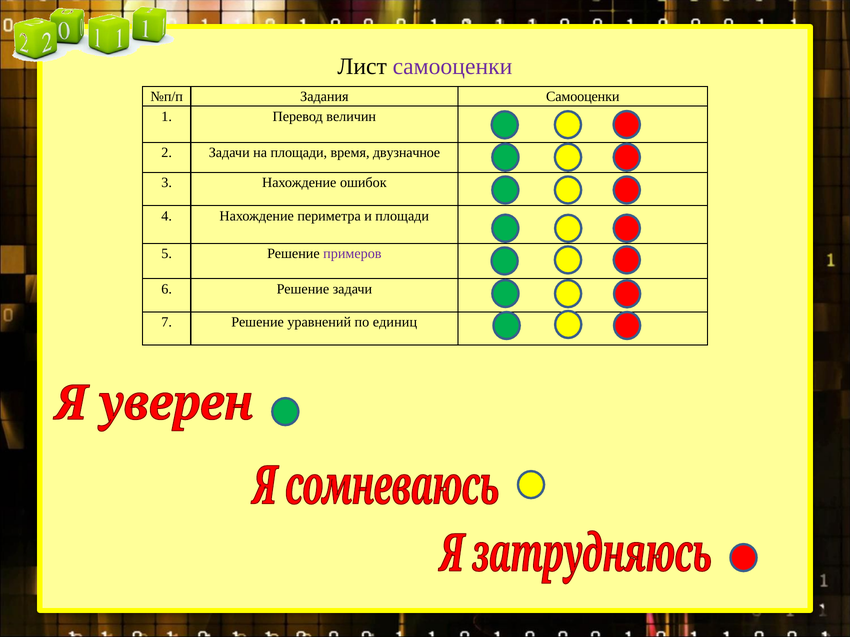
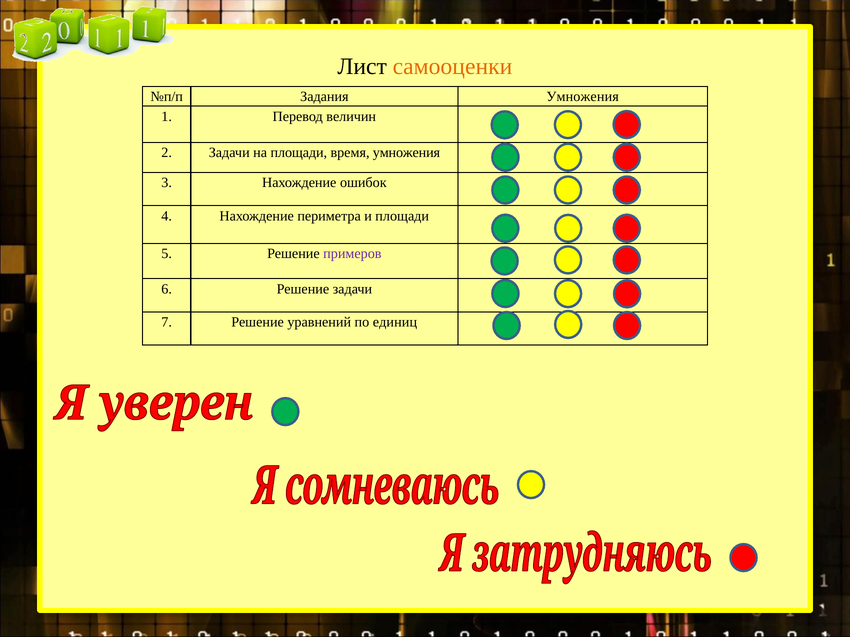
самооценки colour: purple -> orange (452, 67)
Задания Самооценки: Самооценки -> Умножения (583, 97)
время двузначное: двузначное -> умножения (406, 153)
